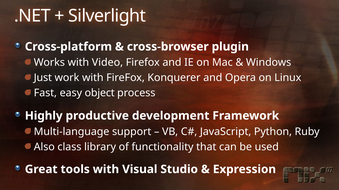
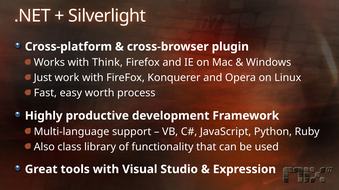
Video: Video -> Think (107, 63)
object: object -> worth (100, 93)
